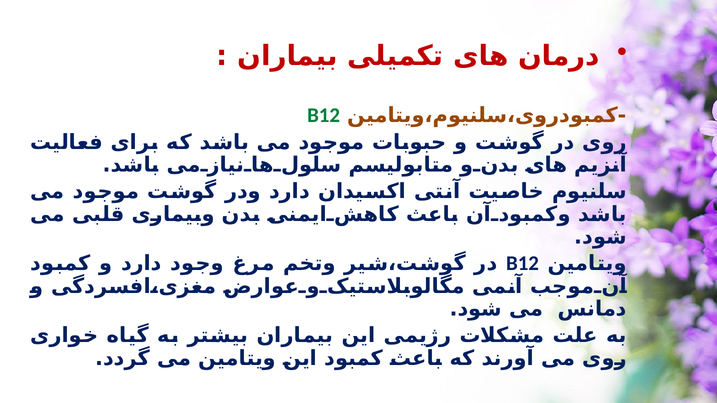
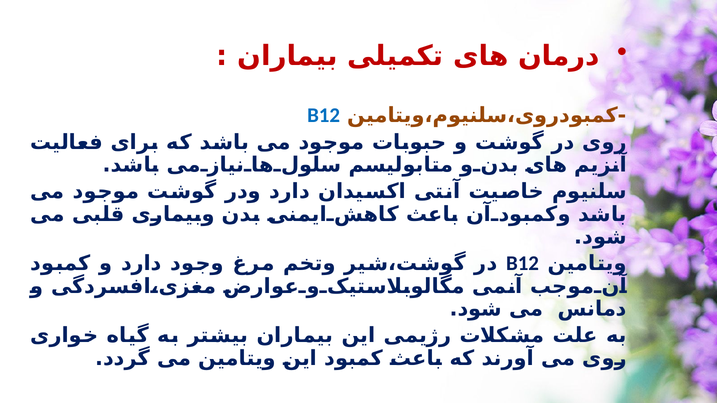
B12 colour: green -> blue (324, 115)
